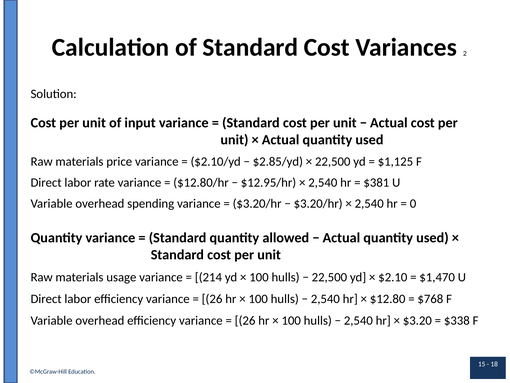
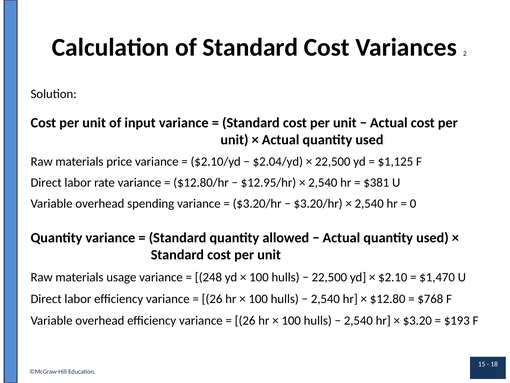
$2.85/yd: $2.85/yd -> $2.04/yd (278, 161)
214: 214 -> 248 (208, 277)
$338: $338 -> $193 (457, 320)
